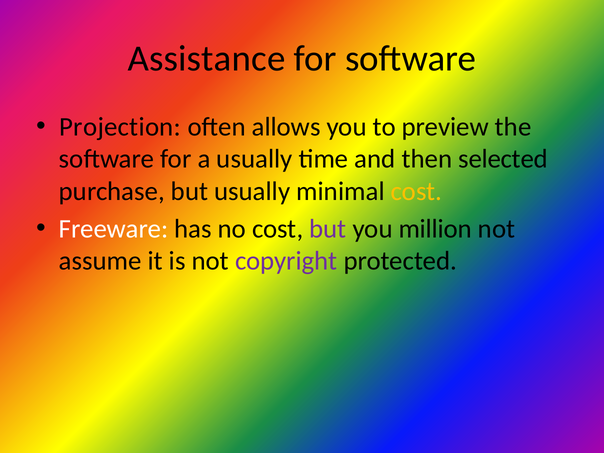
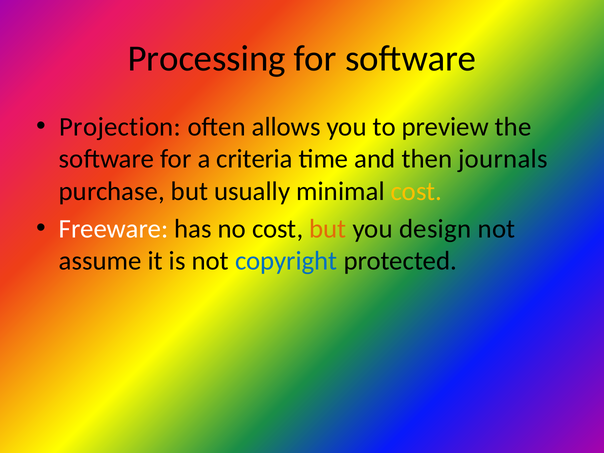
Assistance: Assistance -> Processing (207, 58)
a usually: usually -> criteria (255, 159)
selected: selected -> journals (503, 159)
but colour: purple -> orange (328, 229)
million: million -> design (435, 229)
copyright colour: purple -> blue (286, 261)
